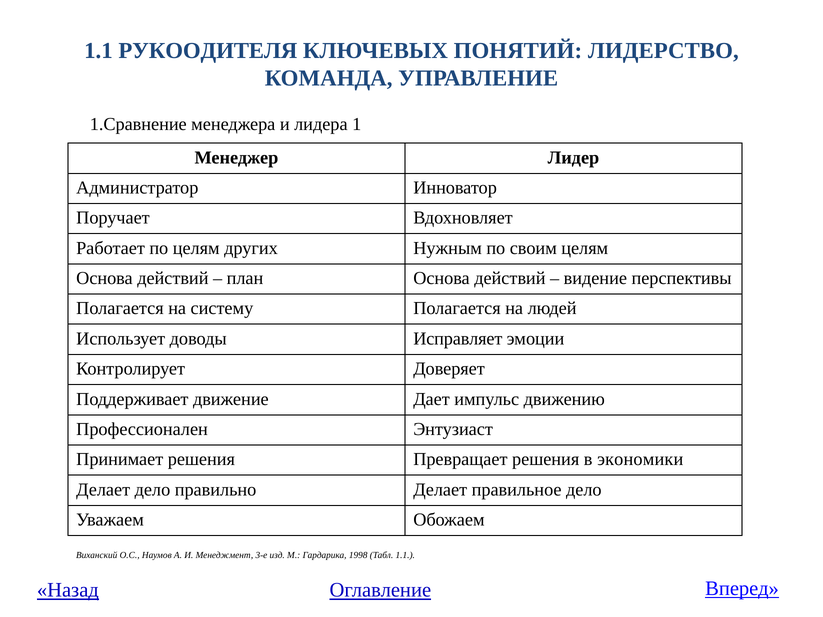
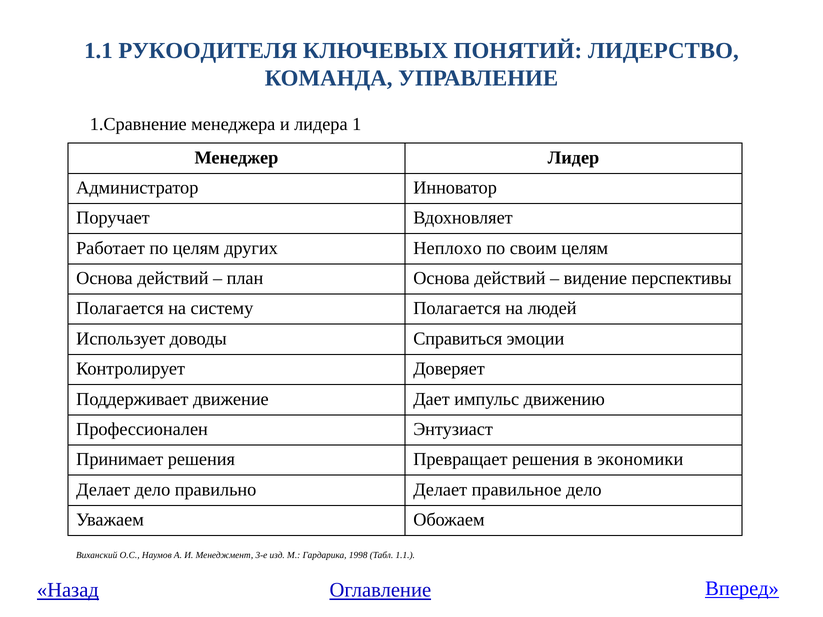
Нужным: Нужным -> Неплохо (447, 248)
Исправляет: Исправляет -> Справиться (458, 339)
